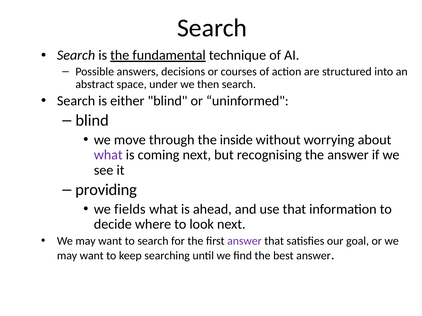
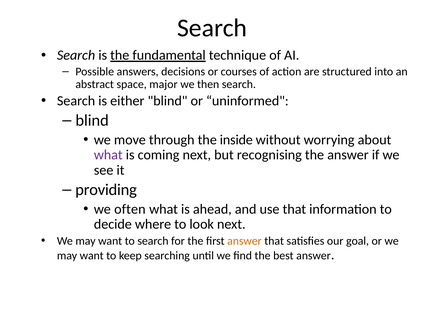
under: under -> major (163, 84)
fields: fields -> often (130, 209)
answer colour: purple -> orange (244, 241)
